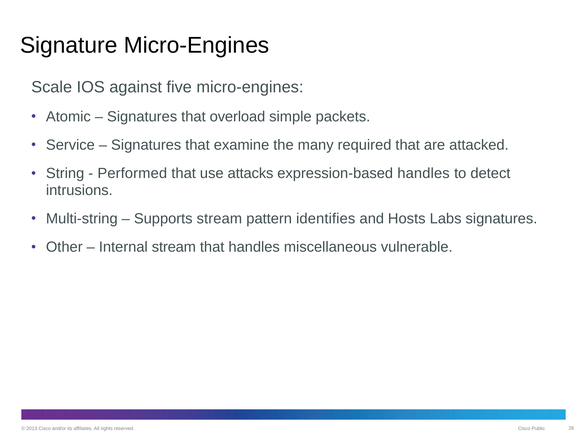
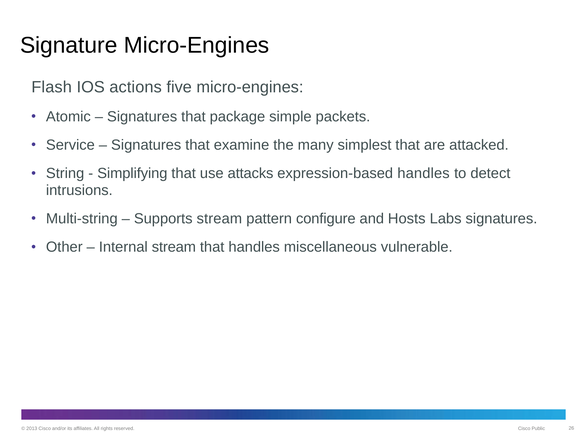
Scale: Scale -> Flash (52, 87)
against: against -> actions (136, 87)
overload: overload -> package (237, 117)
required: required -> simplest (365, 145)
Performed: Performed -> Simplifying (132, 174)
identifies: identifies -> configure (326, 219)
